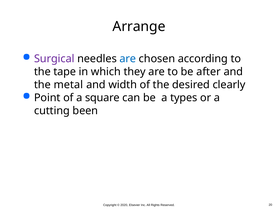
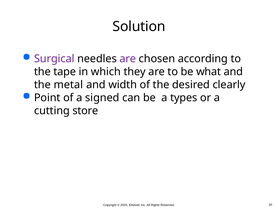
Arrange: Arrange -> Solution (139, 26)
are colour: blue -> purple (128, 59)
after: after -> what (209, 72)
square: square -> signed (102, 97)
been: been -> store (85, 110)
